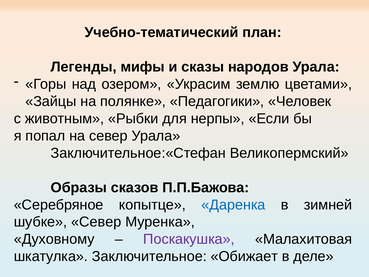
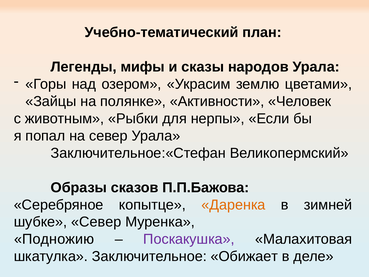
Педагогики: Педагогики -> Активности (217, 101)
Даренка colour: blue -> orange (233, 205)
Духовному: Духовному -> Подножию (54, 239)
